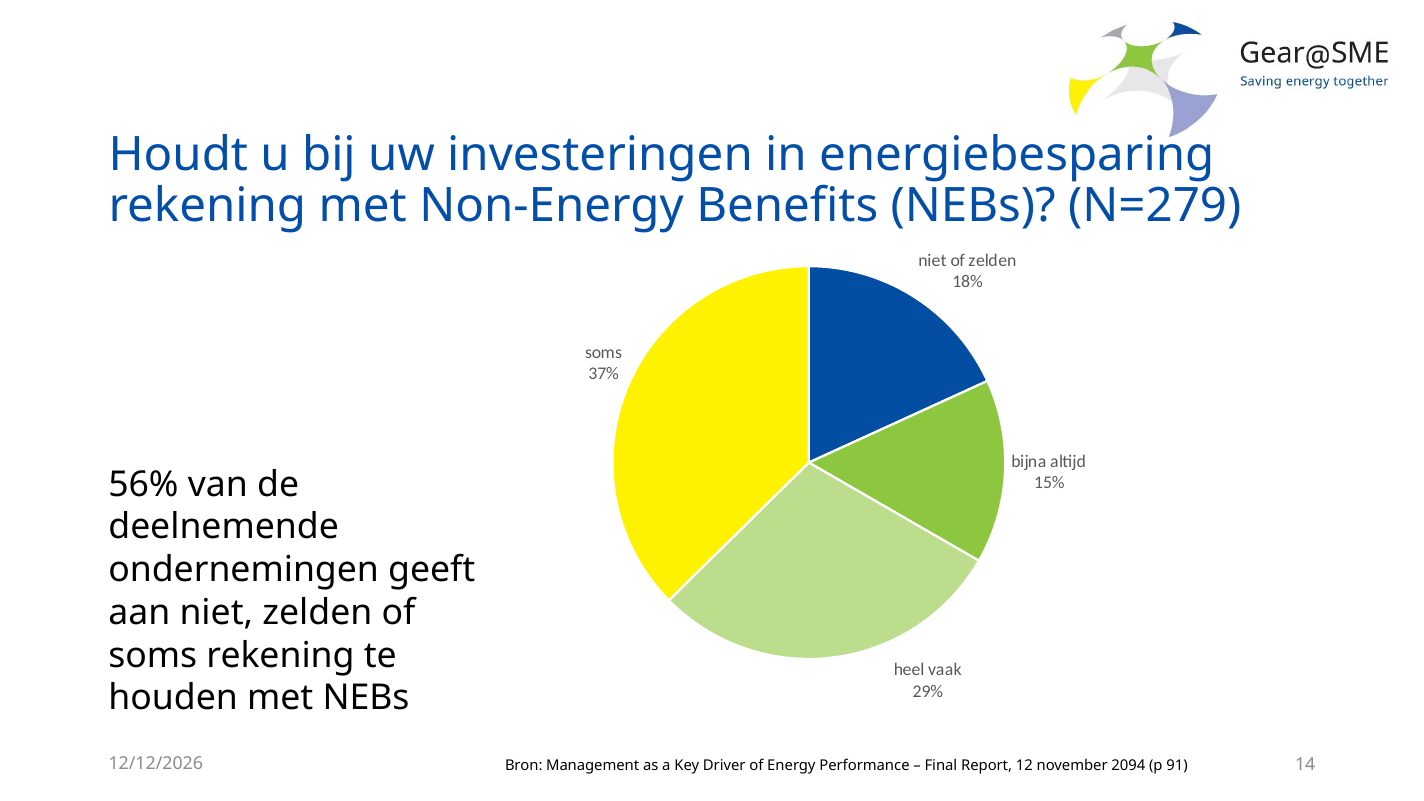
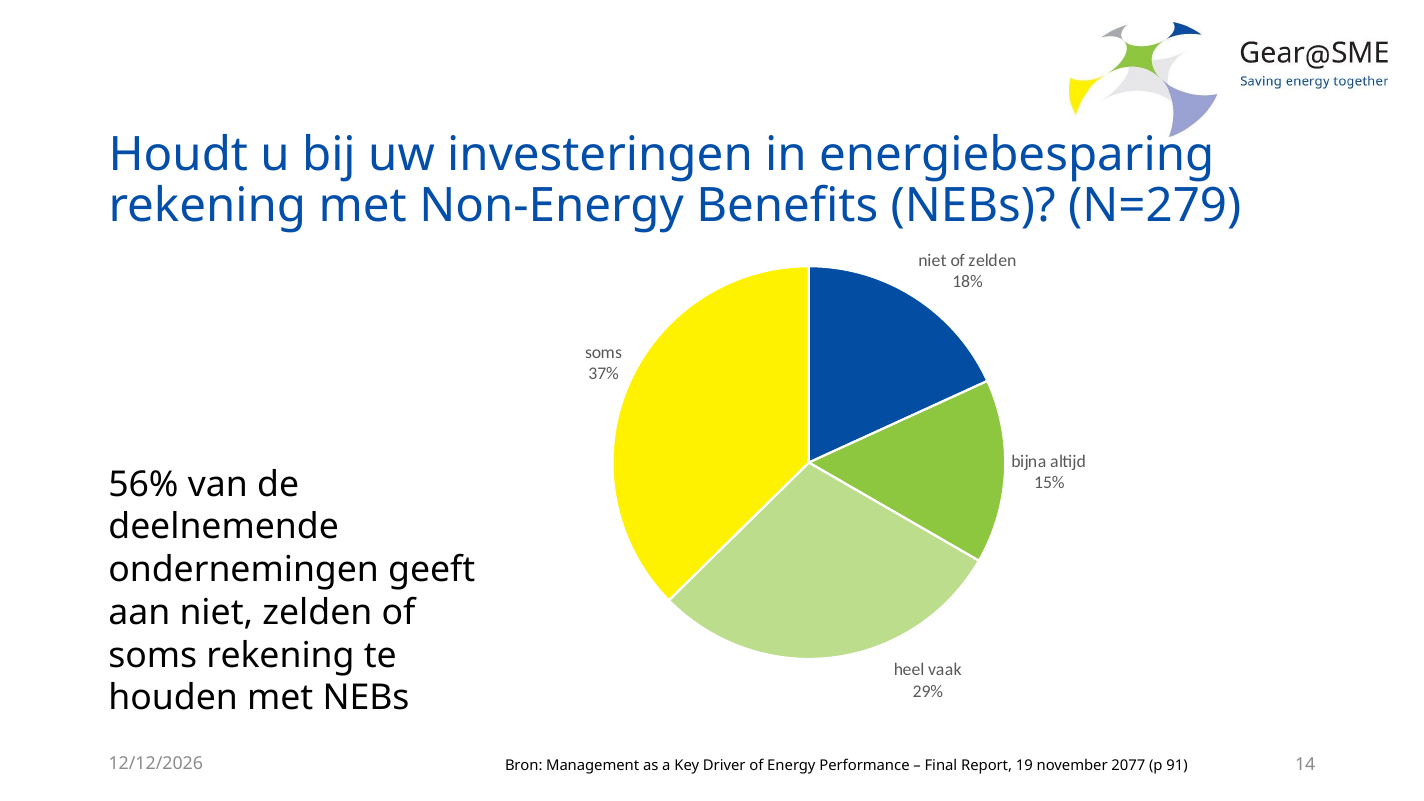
12: 12 -> 19 (1024, 766)
2094: 2094 -> 2077 (1128, 766)
